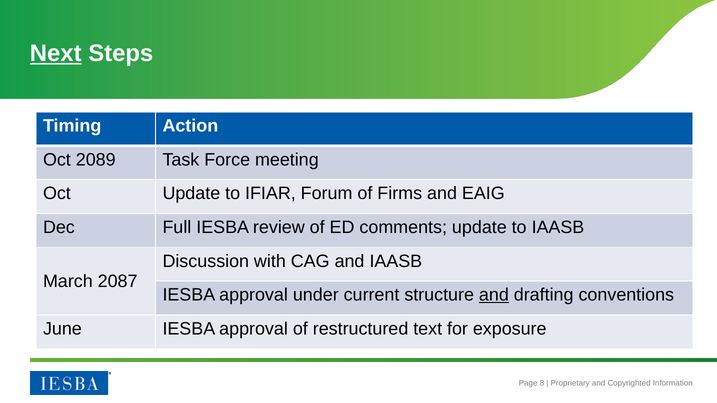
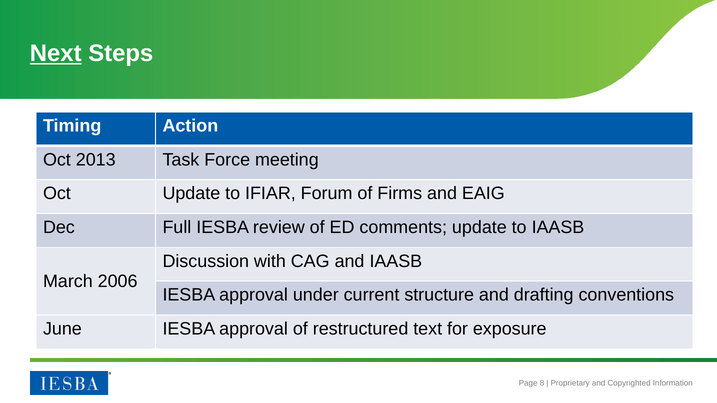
2089: 2089 -> 2013 (96, 160)
2087: 2087 -> 2006 (118, 281)
and underline: present -> none (494, 295)
